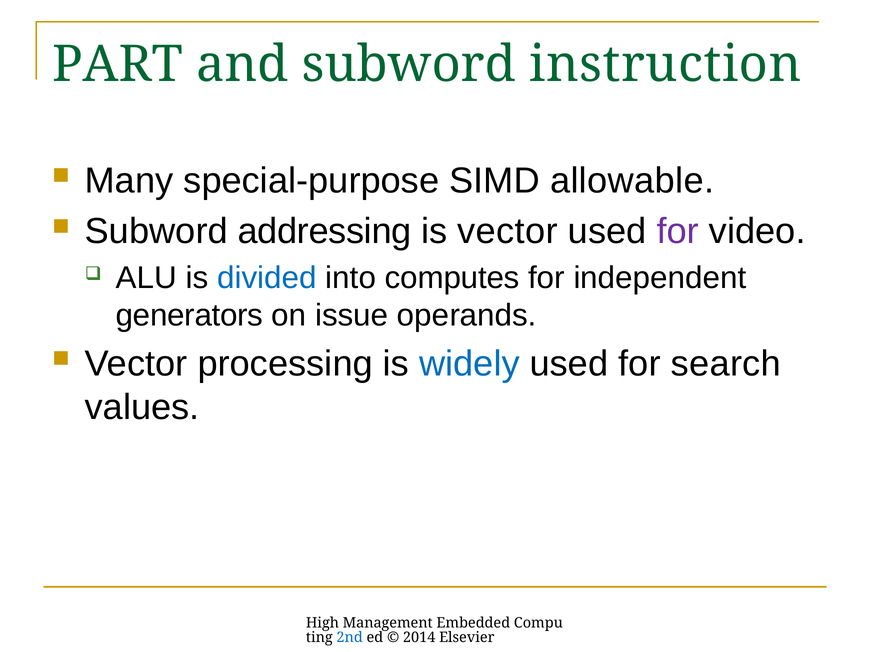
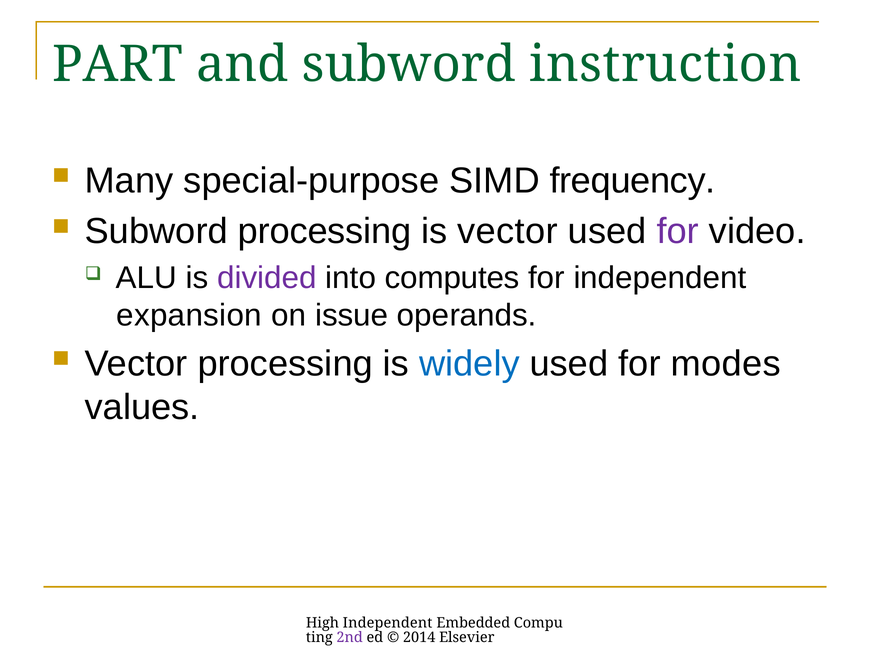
allowable: allowable -> frequency (633, 181)
Subword addressing: addressing -> processing (325, 232)
divided colour: blue -> purple (267, 278)
generators: generators -> expansion (189, 316)
search: search -> modes (726, 364)
High Management: Management -> Independent (388, 624)
2nd colour: blue -> purple (350, 638)
